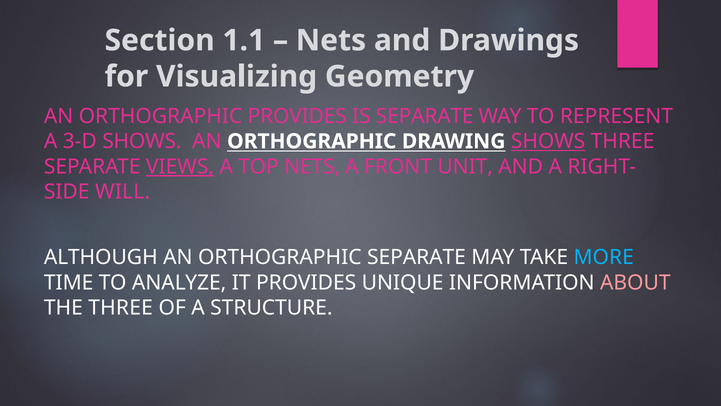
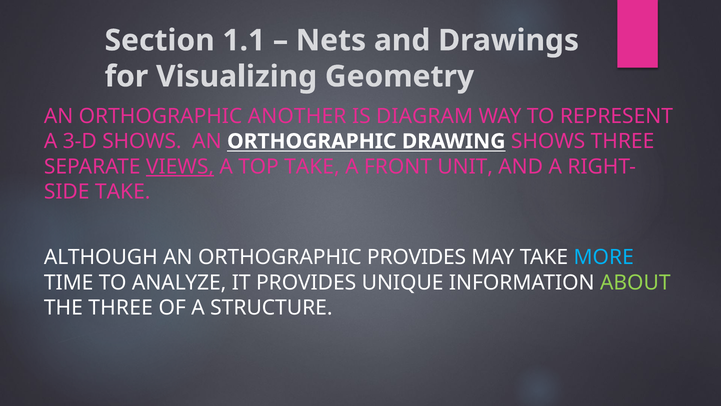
ORTHOGRAPHIC PROVIDES: PROVIDES -> ANOTHER (297, 116)
IS SEPARATE: SEPARATE -> DIAGRAM (425, 116)
SHOWS underline: present -> none (548, 141)
TOP NETS: NETS -> TAKE (312, 166)
WILL: WILL -> TAKE (123, 192)
ORTHOGRAPHIC SEPARATE: SEPARATE -> PROVIDES (417, 257)
ABOUT colour: pink -> light green (635, 282)
